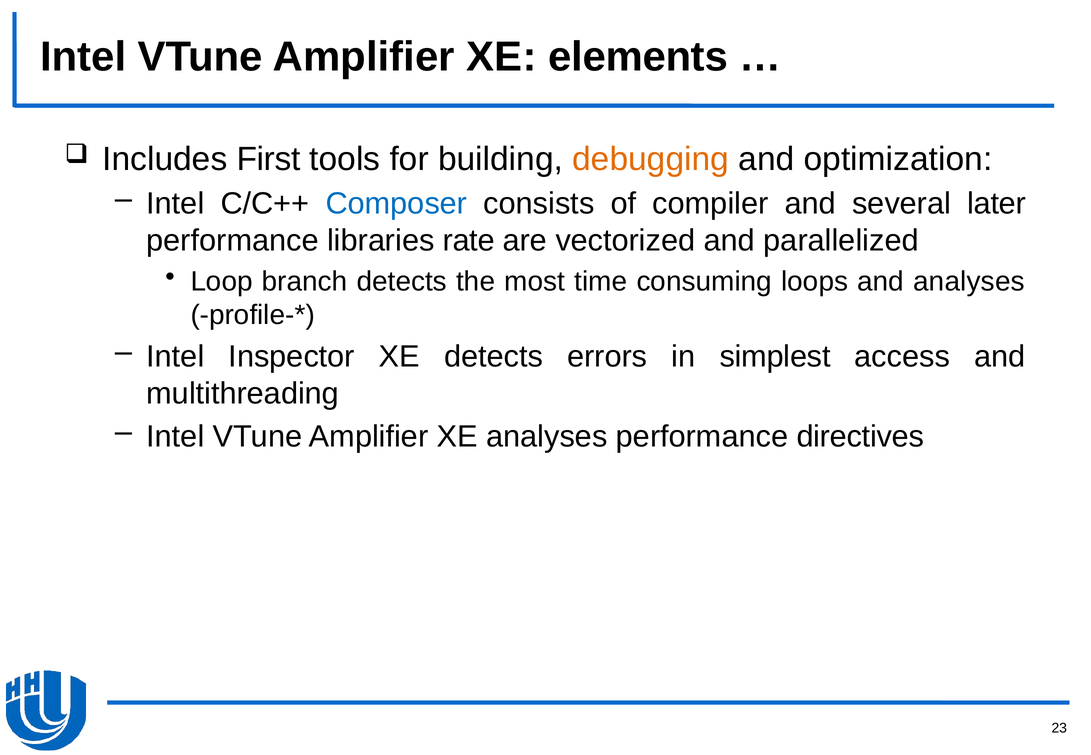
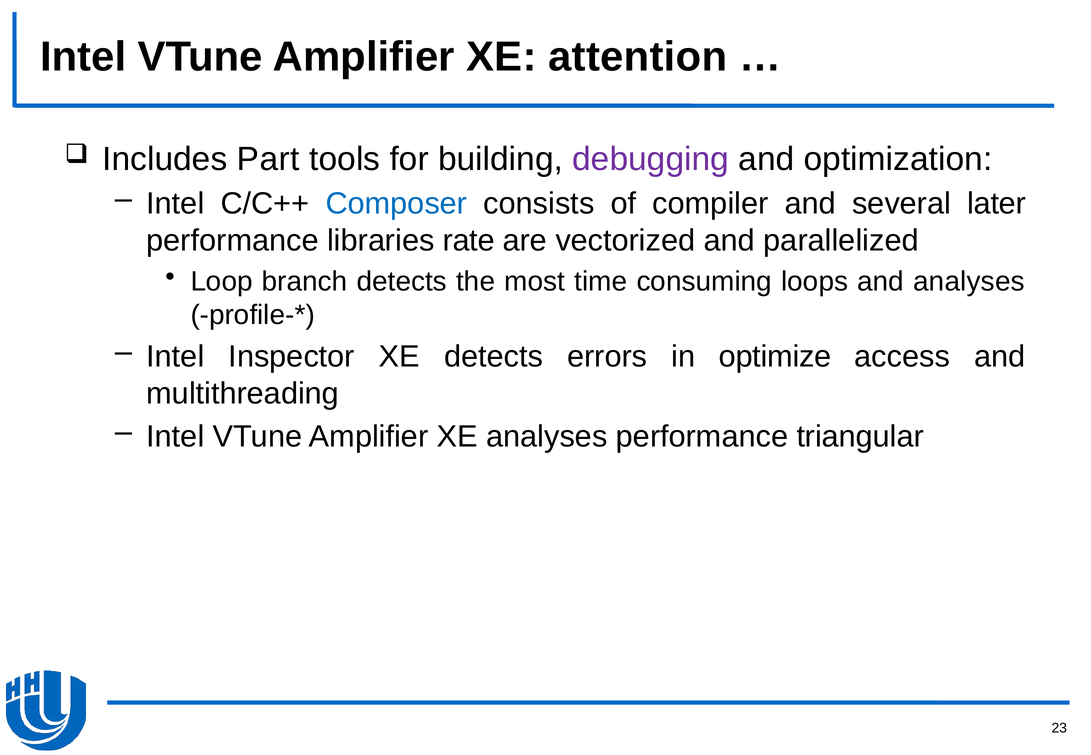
elements: elements -> attention (638, 57)
First: First -> Part (268, 159)
debugging colour: orange -> purple (651, 159)
simplest: simplest -> optimize (775, 357)
directives: directives -> triangular (860, 437)
